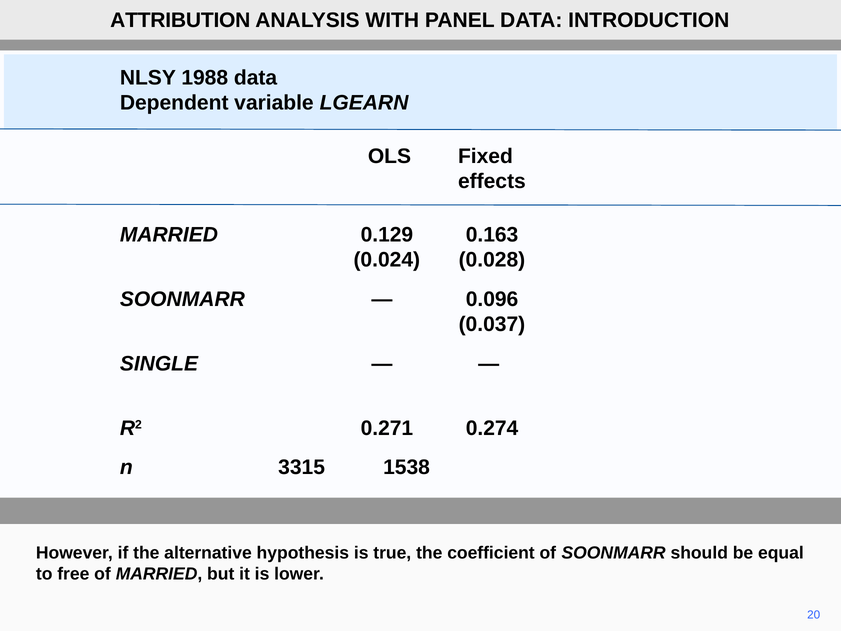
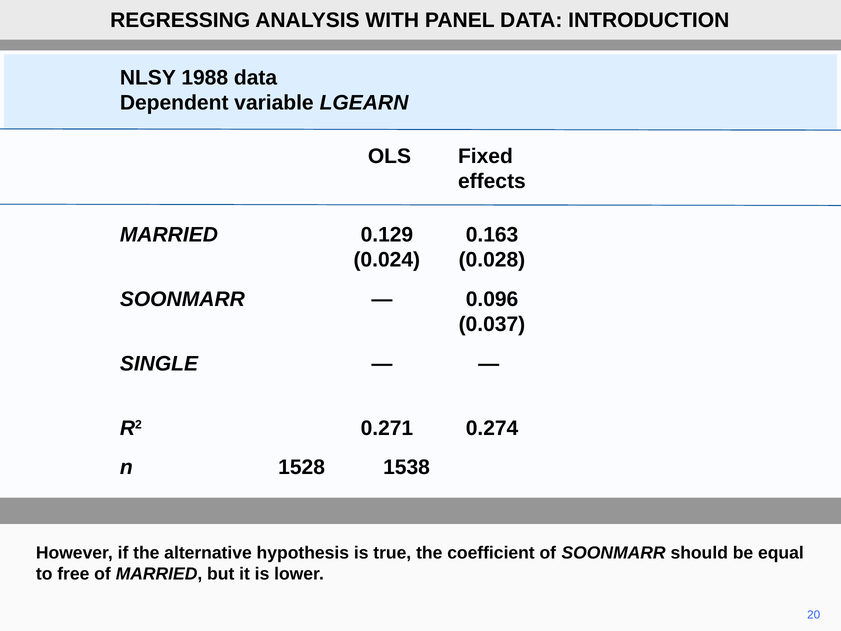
ATTRIBUTION: ATTRIBUTION -> REGRESSING (180, 21)
3315: 3315 -> 1528 (302, 467)
